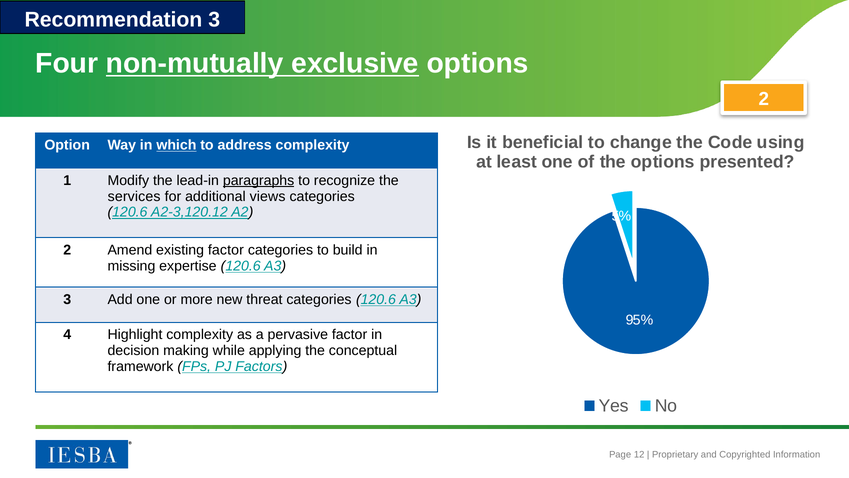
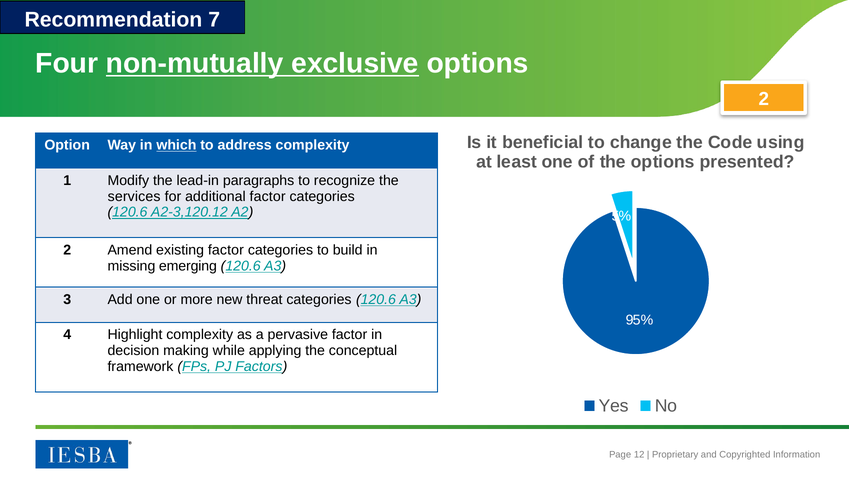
Recommendation 3: 3 -> 7 (214, 20)
paragraphs underline: present -> none (259, 180)
additional views: views -> factor (268, 196)
expertise: expertise -> emerging (188, 266)
